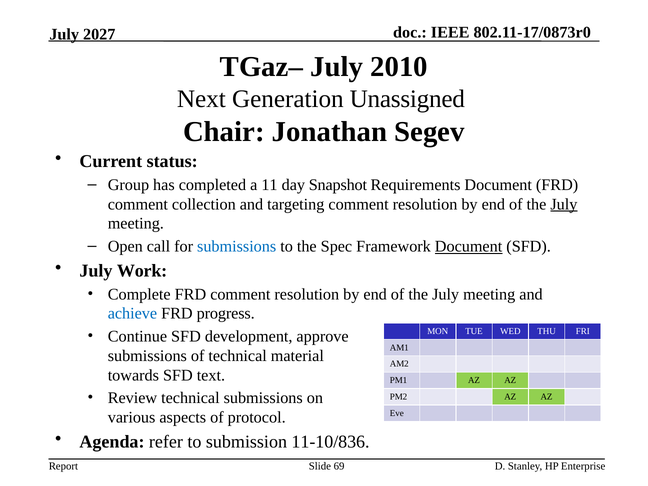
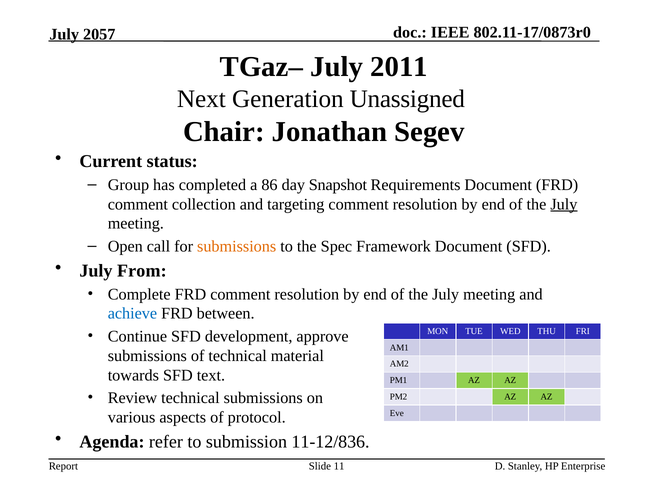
2027: 2027 -> 2057 (99, 35)
2010: 2010 -> 2011 (399, 67)
11: 11 -> 86 (269, 185)
submissions colour: blue -> orange (237, 246)
Document underline: present -> none (469, 246)
Work: Work -> From (142, 271)
progress: progress -> between (226, 314)
11-10/836: 11-10/836 -> 11-12/836 (331, 442)
69: 69 -> 11 (339, 466)
